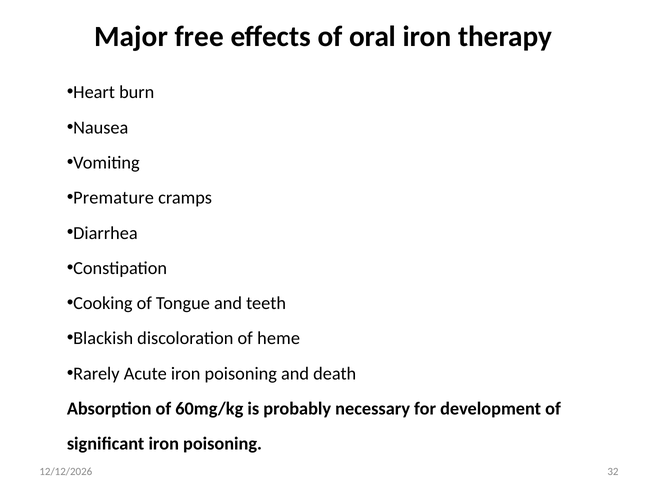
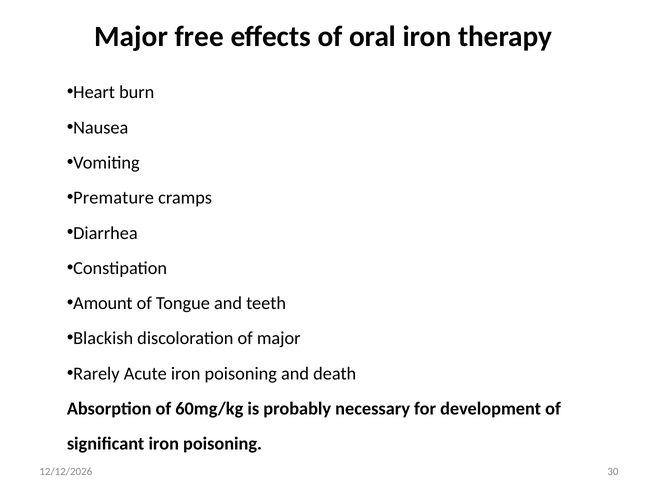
Cooking: Cooking -> Amount (103, 303)
of heme: heme -> major (279, 338)
32: 32 -> 30 (613, 471)
